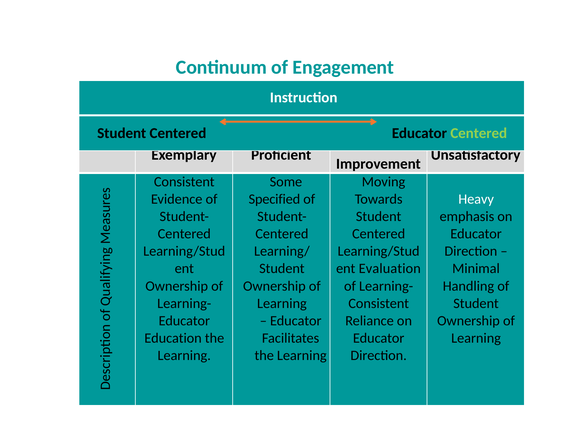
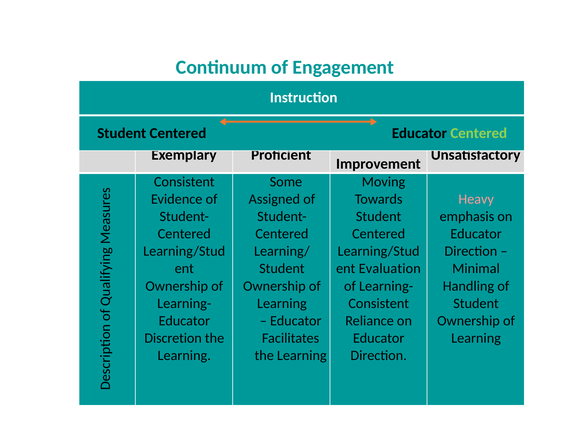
Specified: Specified -> Assigned (274, 199)
Heavy colour: white -> pink (476, 199)
Education: Education -> Discretion (173, 339)
